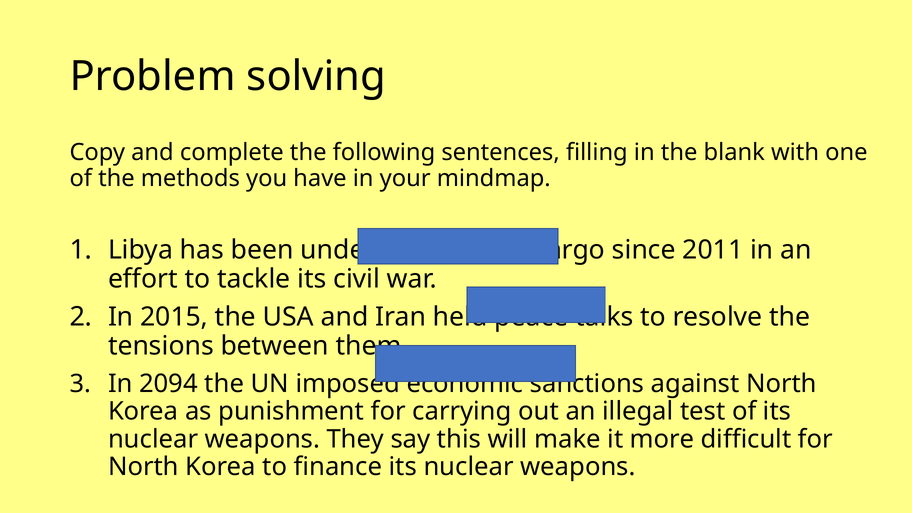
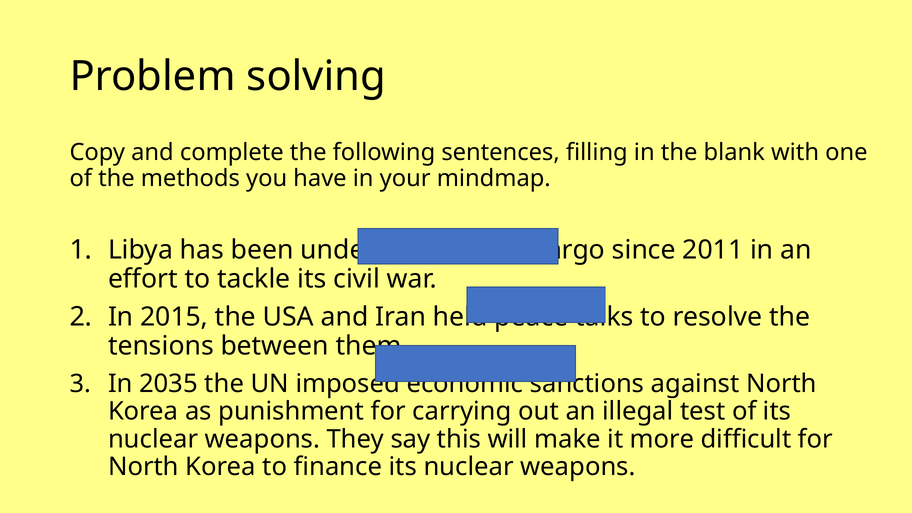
2094: 2094 -> 2035 (168, 384)
